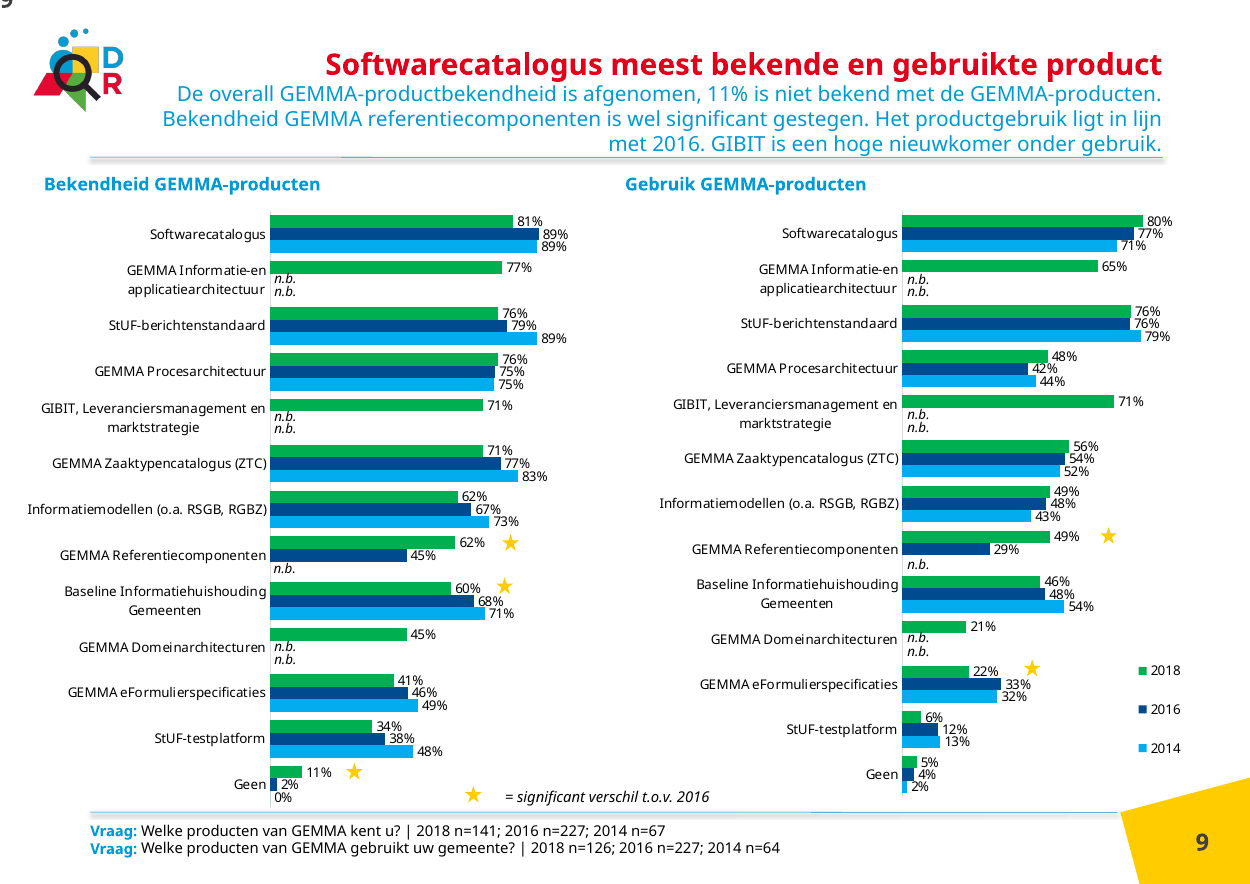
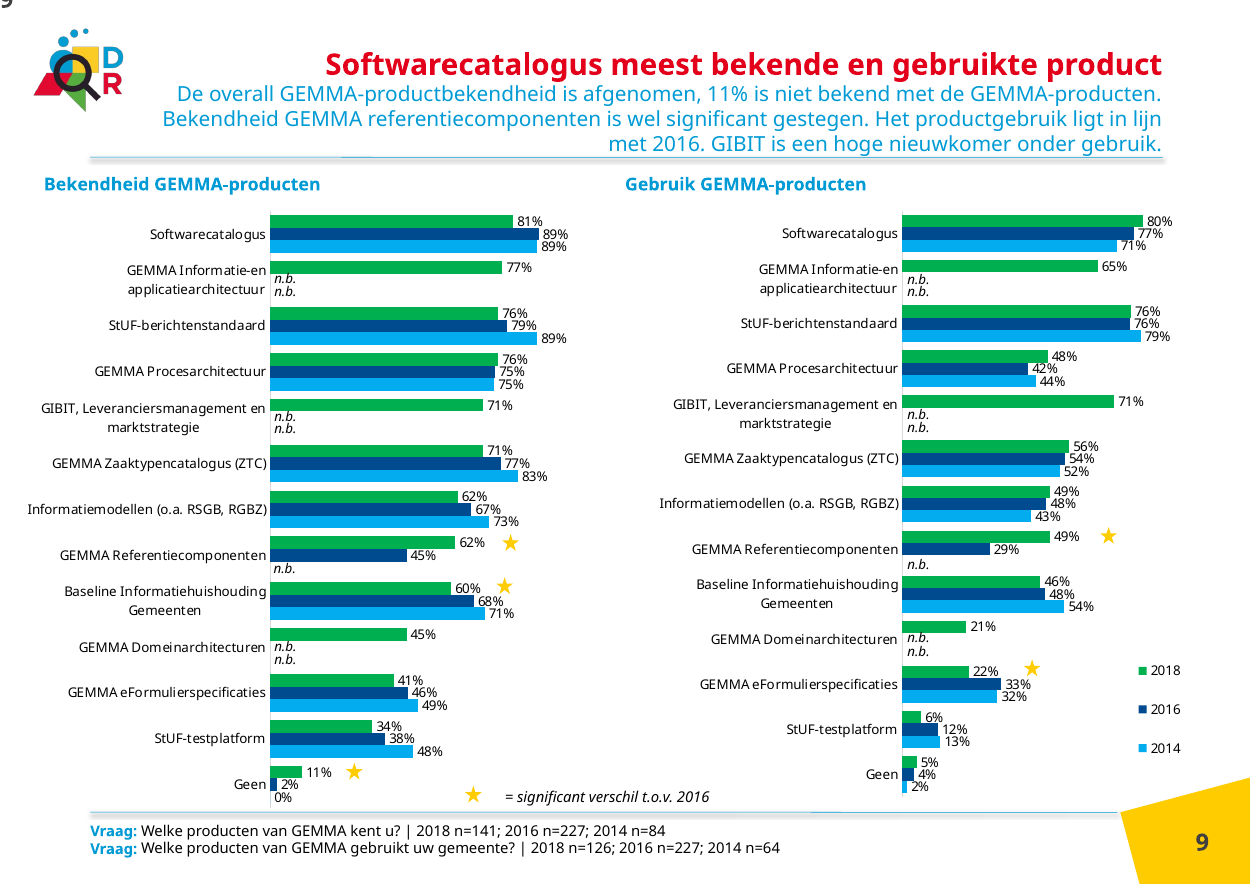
n=67: n=67 -> n=84 (648, 832)
